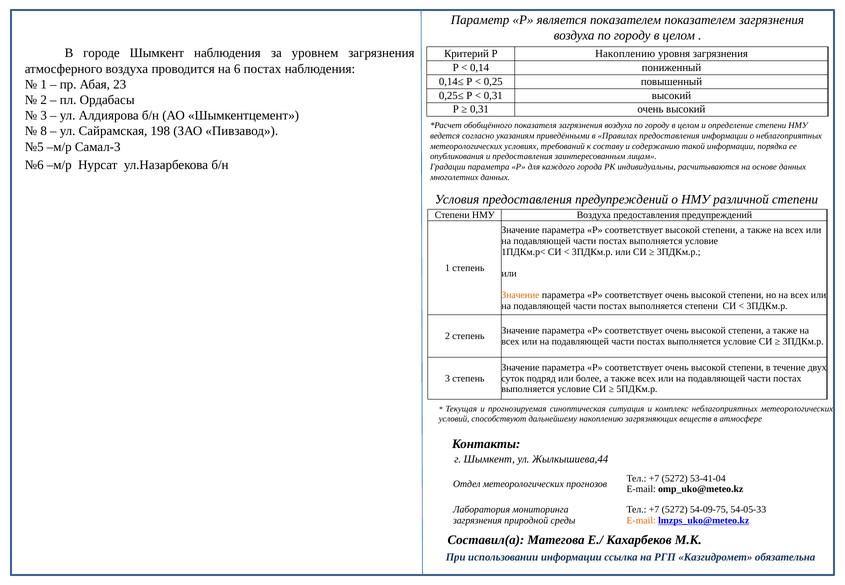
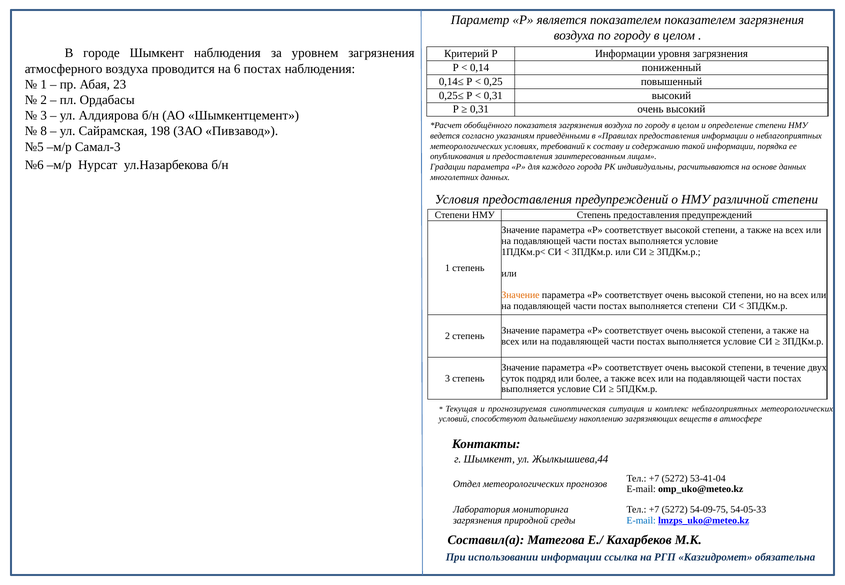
Р Накоплению: Накоплению -> Информации (625, 54)
НМУ Воздуха: Воздуха -> Степень (594, 215)
E-mail colour: orange -> blue (641, 521)
